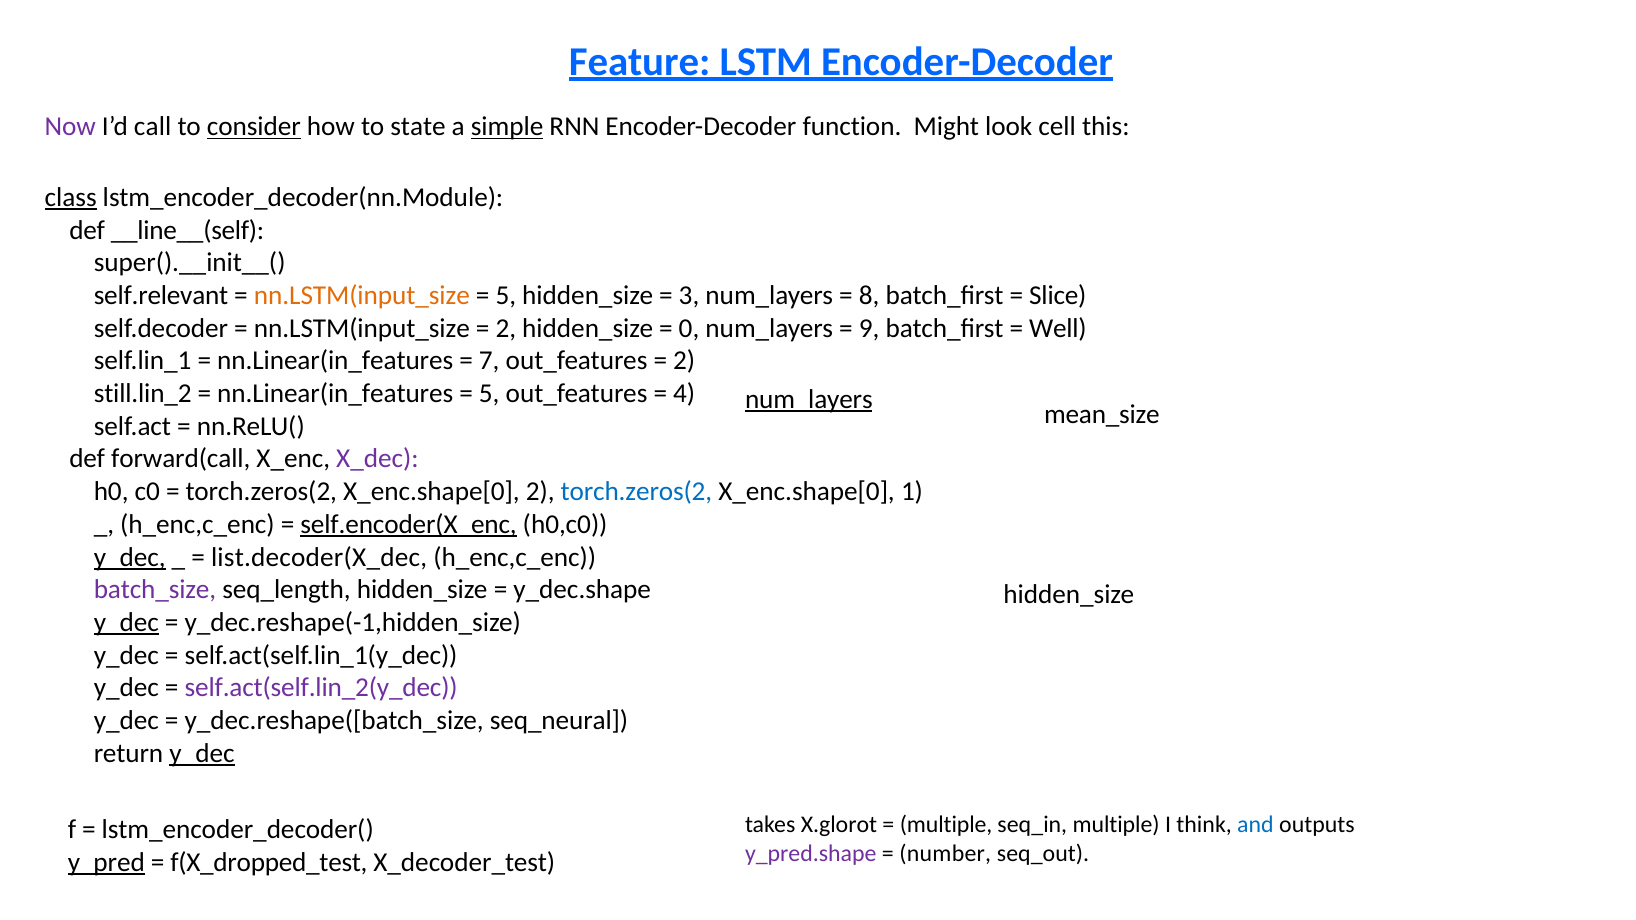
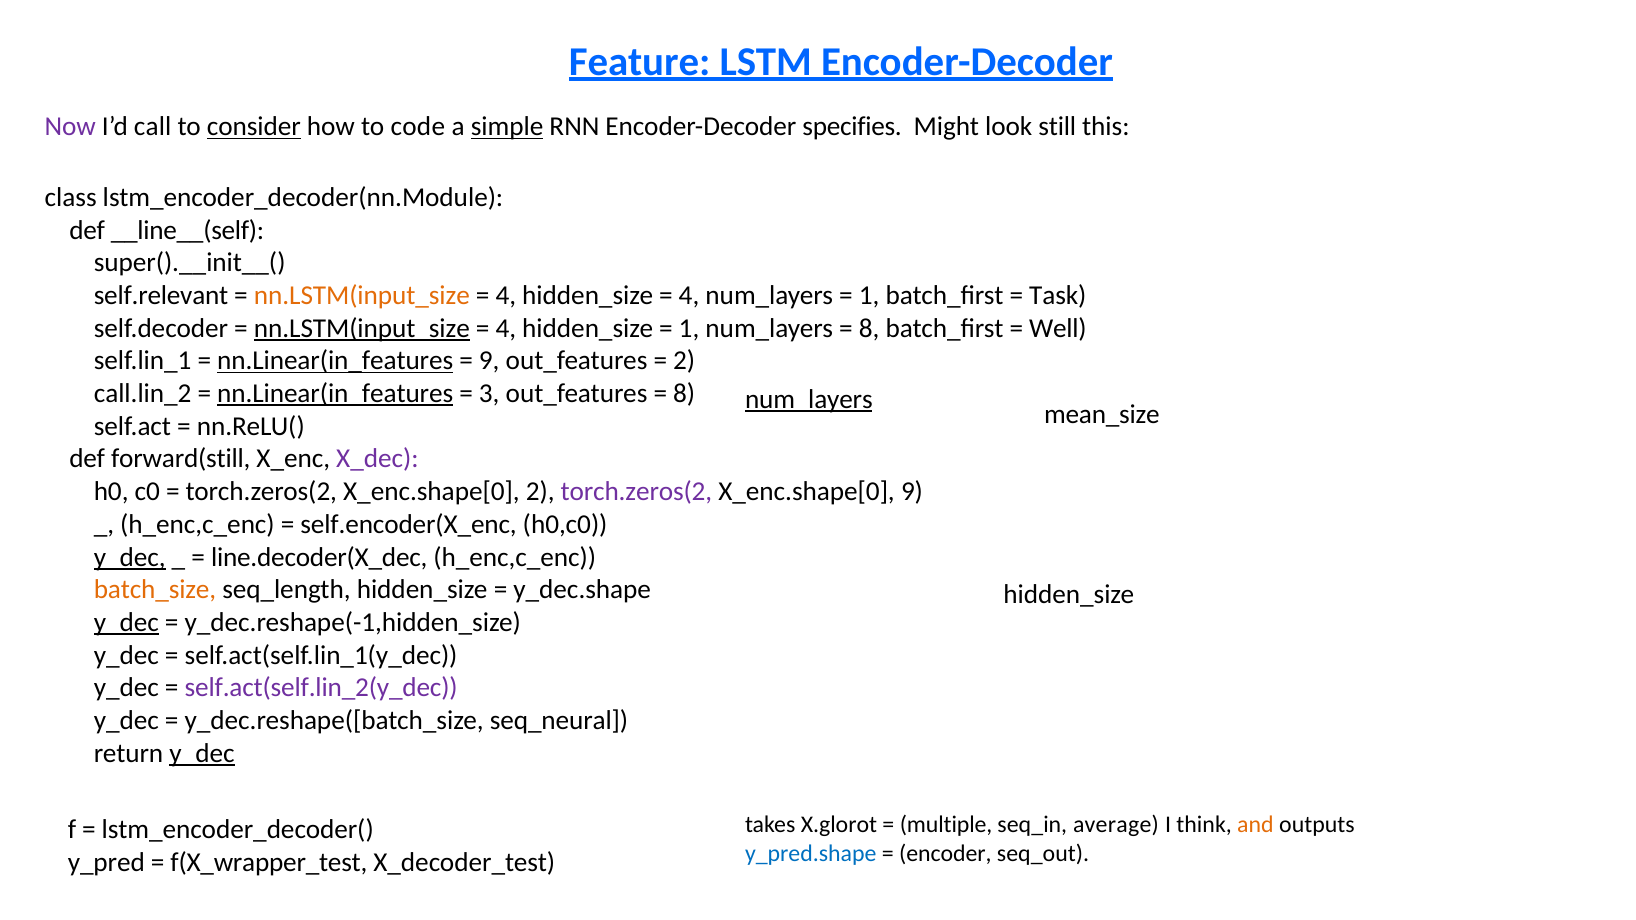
state: state -> code (418, 127)
function: function -> specifies (852, 127)
cell: cell -> still (1057, 127)
class underline: present -> none (71, 197)
5: 5 -> 4 (506, 296)
3: 3 -> 4 (689, 296)
8: 8 -> 1 (869, 296)
Slice: Slice -> Task (1058, 296)
nn.LSTM(input_size underline: none -> present (362, 328)
2: 2 -> 4 (506, 328)
0: 0 -> 1 (689, 328)
9: 9 -> 8 (869, 328)
nn.Linear(in_features underline: none -> present (335, 361)
7: 7 -> 9 (489, 361)
still.lin_2: still.lin_2 -> call.lin_2 (143, 394)
nn.Linear(in_features underline: none -> present (335, 394)
5: 5 -> 3 (489, 394)
4: 4 -> 8 (684, 394)
forward(call: forward(call -> forward(still (181, 459)
torch.zeros(2 colour: blue -> purple (636, 492)
X_enc.shape[0 1: 1 -> 9 (912, 492)
self.encoder(X_enc underline: present -> none (409, 524)
list.decoder(X_dec: list.decoder(X_dec -> line.decoder(X_dec (319, 557)
batch_size colour: purple -> orange (155, 590)
seq_in multiple: multiple -> average (1116, 825)
and colour: blue -> orange (1255, 825)
y_pred.shape colour: purple -> blue (811, 854)
number: number -> encoder (945, 854)
y_pred underline: present -> none (106, 863)
f(X_dropped_test: f(X_dropped_test -> f(X_wrapper_test (269, 863)
